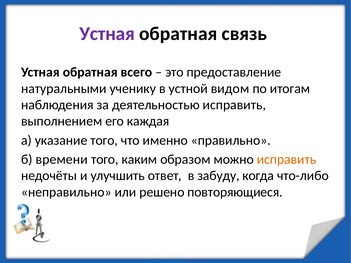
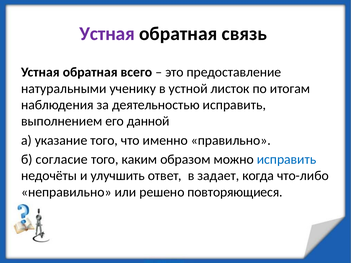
видом: видом -> листок (230, 89)
каждая: каждая -> данной (148, 121)
времени: времени -> согласие (62, 160)
исправить colour: orange -> blue (287, 160)
забуду: забуду -> задает (218, 176)
